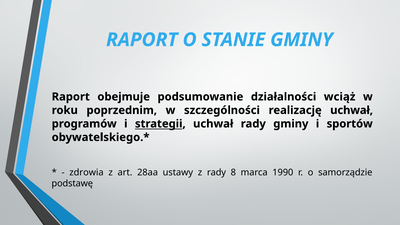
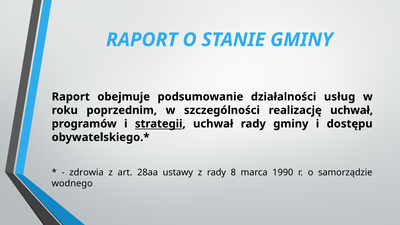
wciąż: wciąż -> usług (340, 97)
sportów: sportów -> dostępu (350, 124)
podstawę: podstawę -> wodnego (72, 183)
